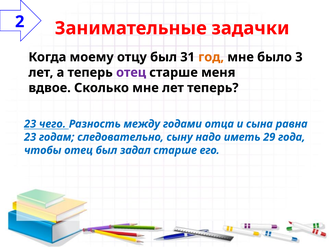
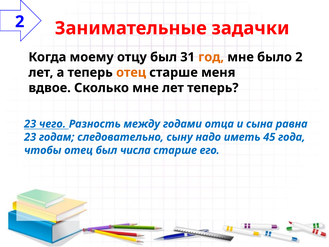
было 3: 3 -> 2 (299, 57)
отец colour: purple -> orange (131, 72)
29: 29 -> 45 (269, 137)
задал: задал -> числа (135, 150)
